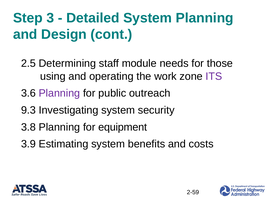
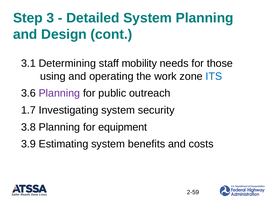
2.5: 2.5 -> 3.1 (28, 63)
module: module -> mobility (139, 63)
ITS colour: purple -> blue (214, 76)
9.3: 9.3 -> 1.7 (28, 110)
